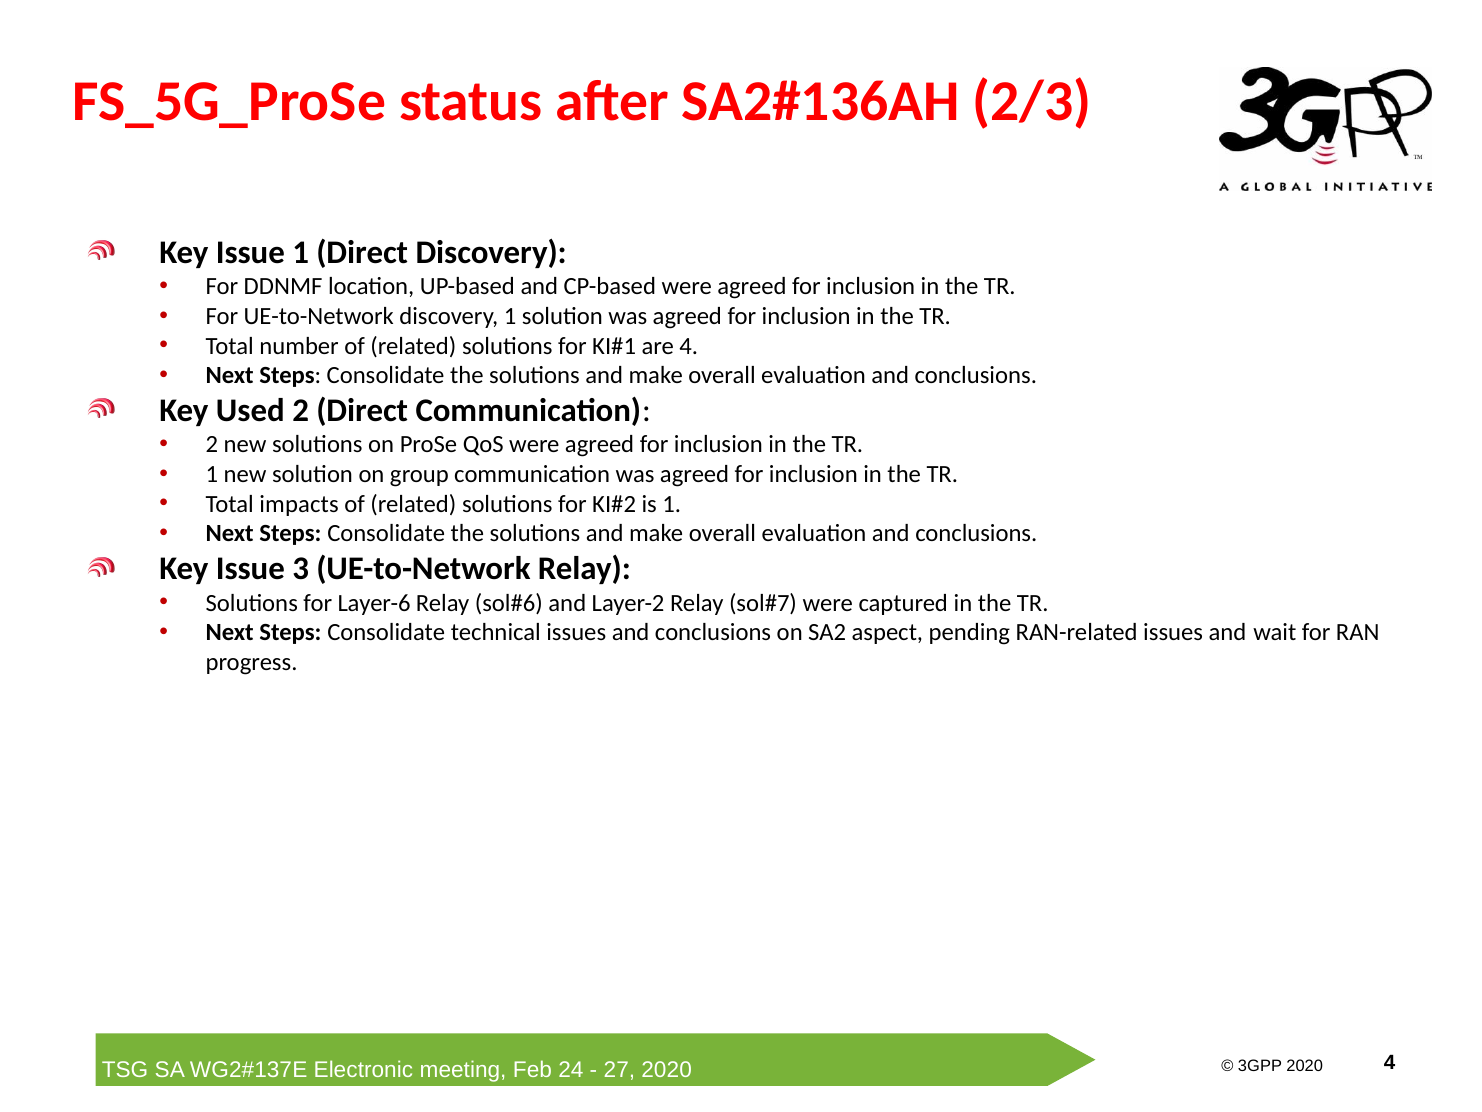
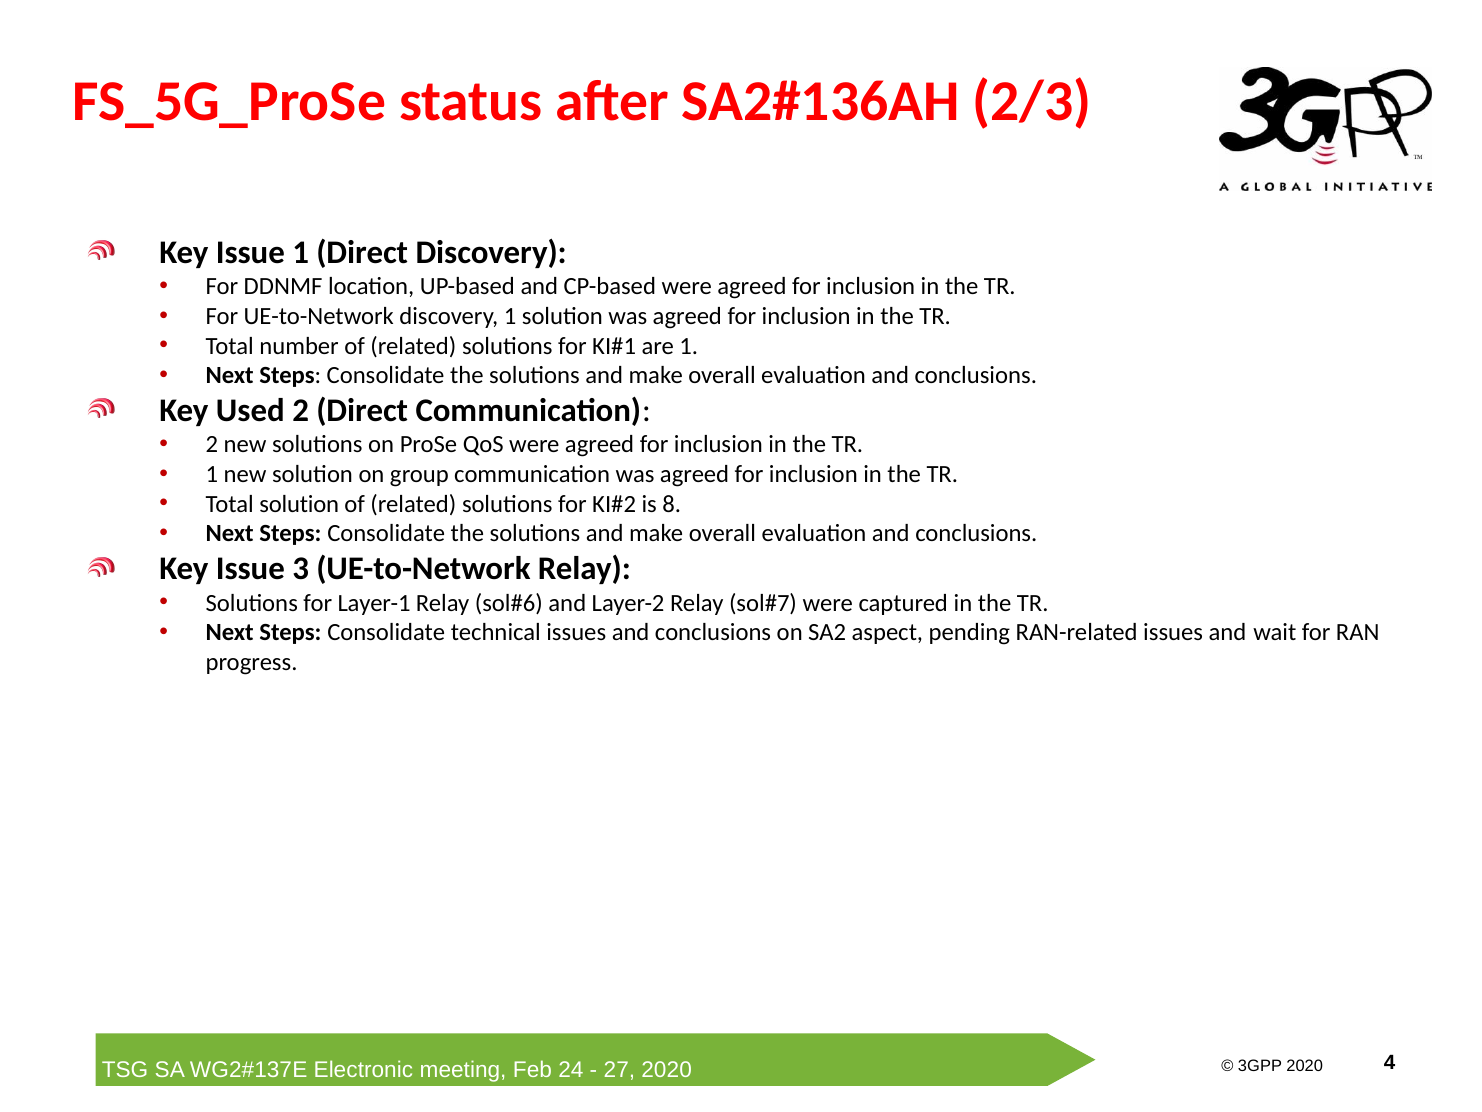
are 4: 4 -> 1 (689, 346)
Total impacts: impacts -> solution (299, 504)
is 1: 1 -> 8 (672, 504)
Layer-6: Layer-6 -> Layer-1 (374, 603)
